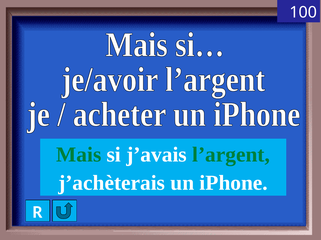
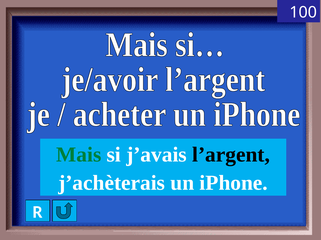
l’argent colour: green -> black (231, 155)
